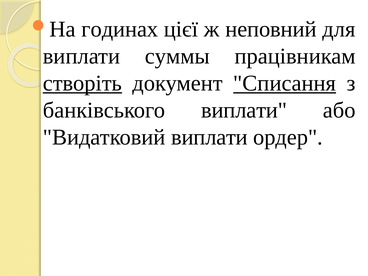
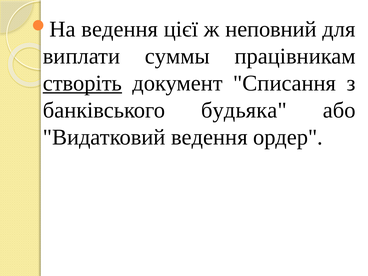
годинах: годинах -> ведення (120, 29)
Списання underline: present -> none (285, 83)
банківського виплати: виплати -> будьяка (244, 110)
Видатковий виплати: виплати -> ведення (209, 137)
